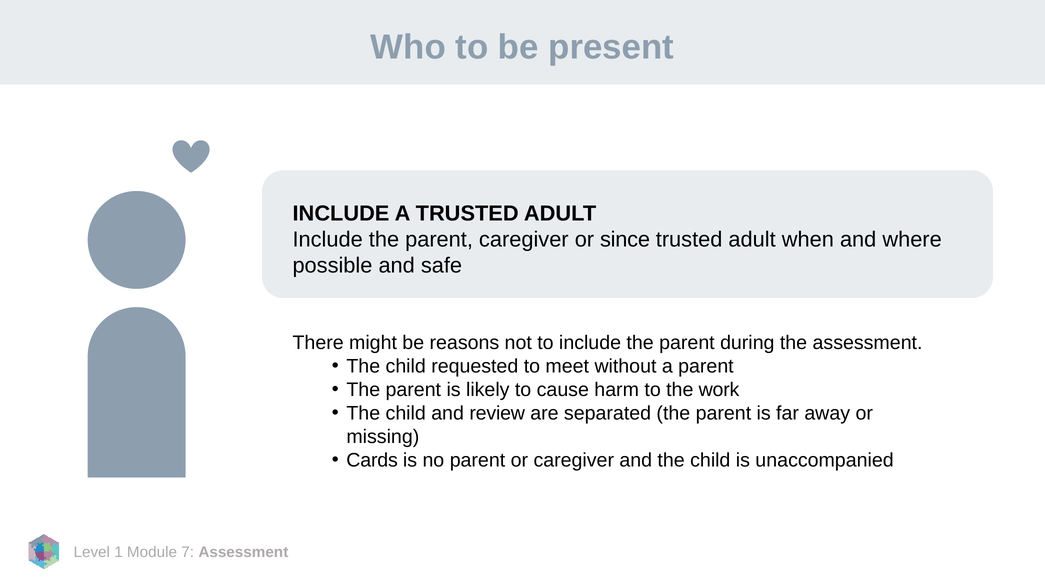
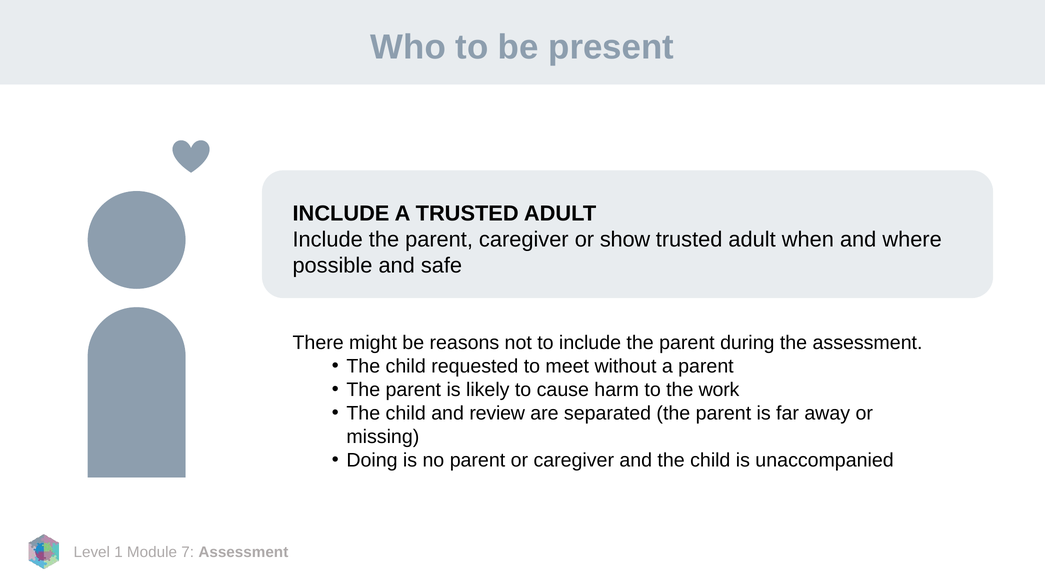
since: since -> show (625, 240)
Cards: Cards -> Doing (372, 460)
